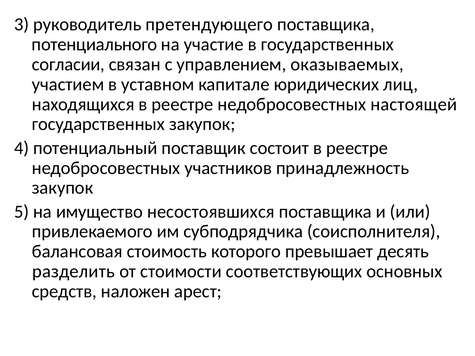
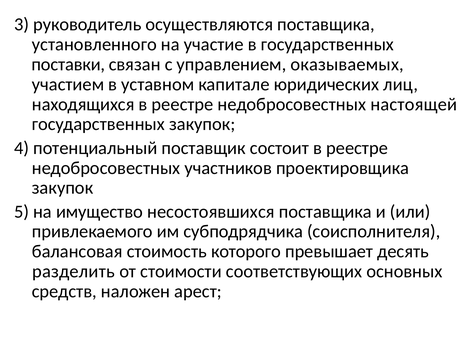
претендующего: претендующего -> осуществляются (209, 25)
потенциального: потенциального -> установленного (94, 45)
согласии: согласии -> поставки (68, 64)
принадлежность: принадлежность -> проектировщика (343, 168)
